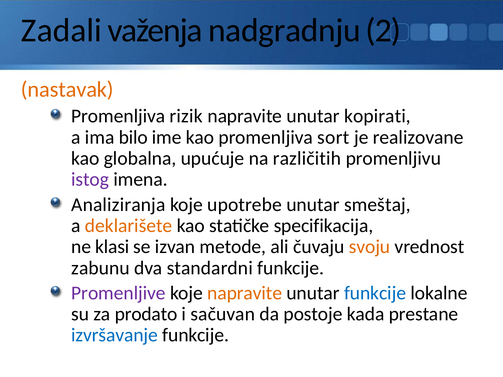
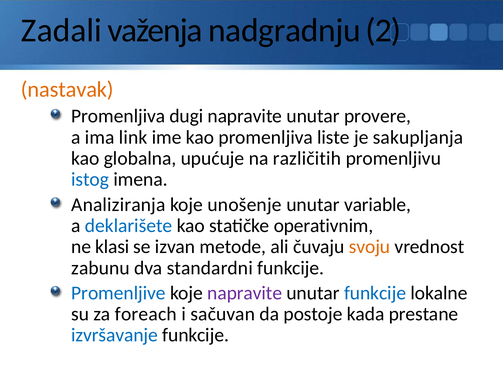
rizik: rizik -> dugi (186, 116)
kopirati: kopirati -> provere (378, 116)
bilo: bilo -> link (133, 137)
sort: sort -> liste (333, 137)
realizovane: realizovane -> sakupljanja (418, 137)
istog colour: purple -> blue (90, 180)
upotrebe: upotrebe -> unošenje (245, 205)
smeštaj: smeštaj -> variable (378, 205)
deklarišete colour: orange -> blue (129, 226)
specifikacija: specifikacija -> operativnim (323, 226)
Promenljive colour: purple -> blue (118, 293)
napravite colour: orange -> purple (245, 293)
prodato: prodato -> foreach (146, 314)
